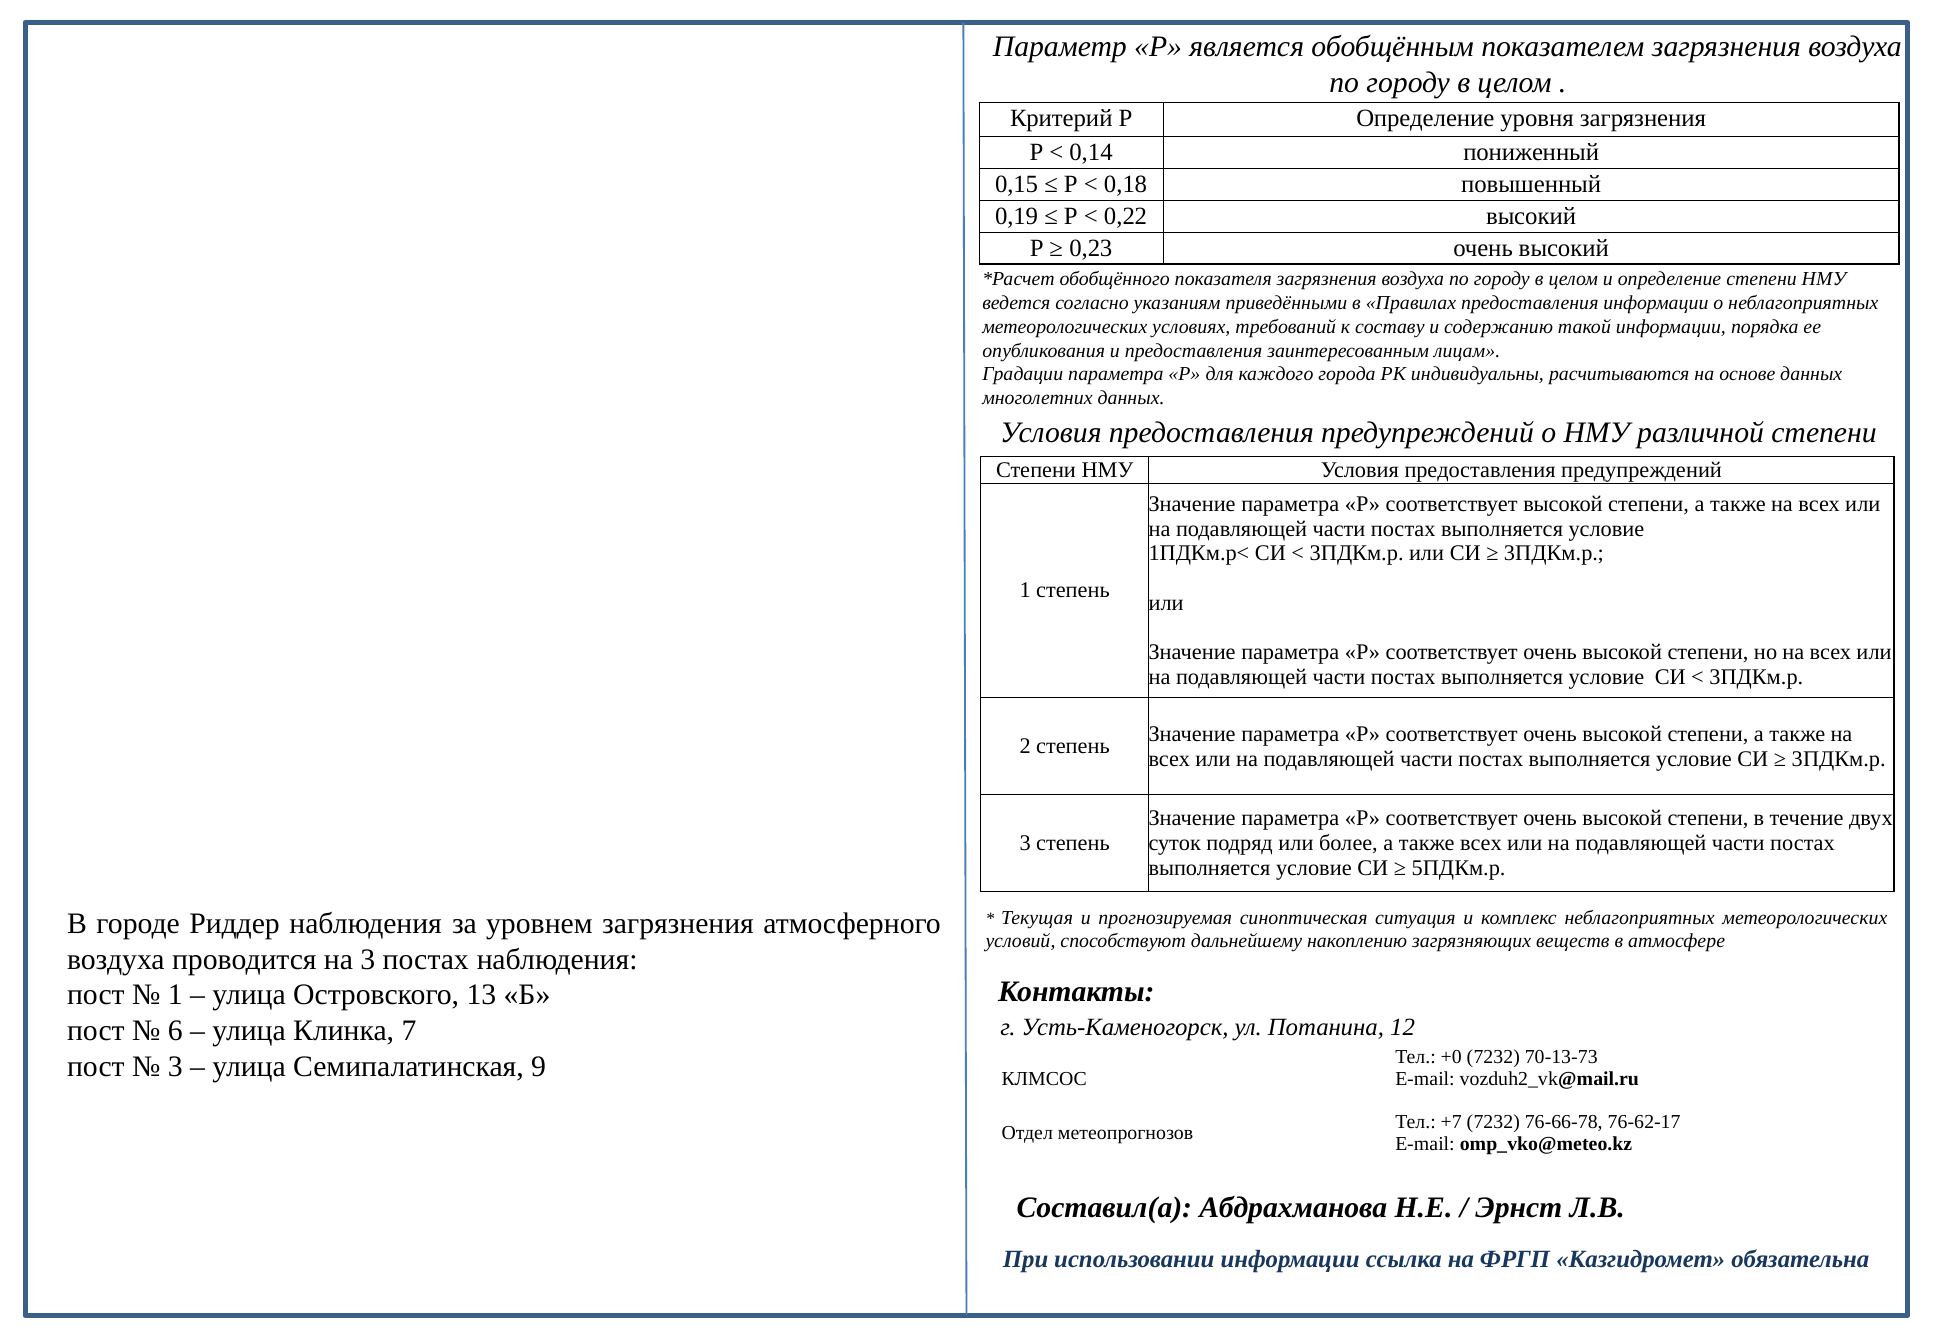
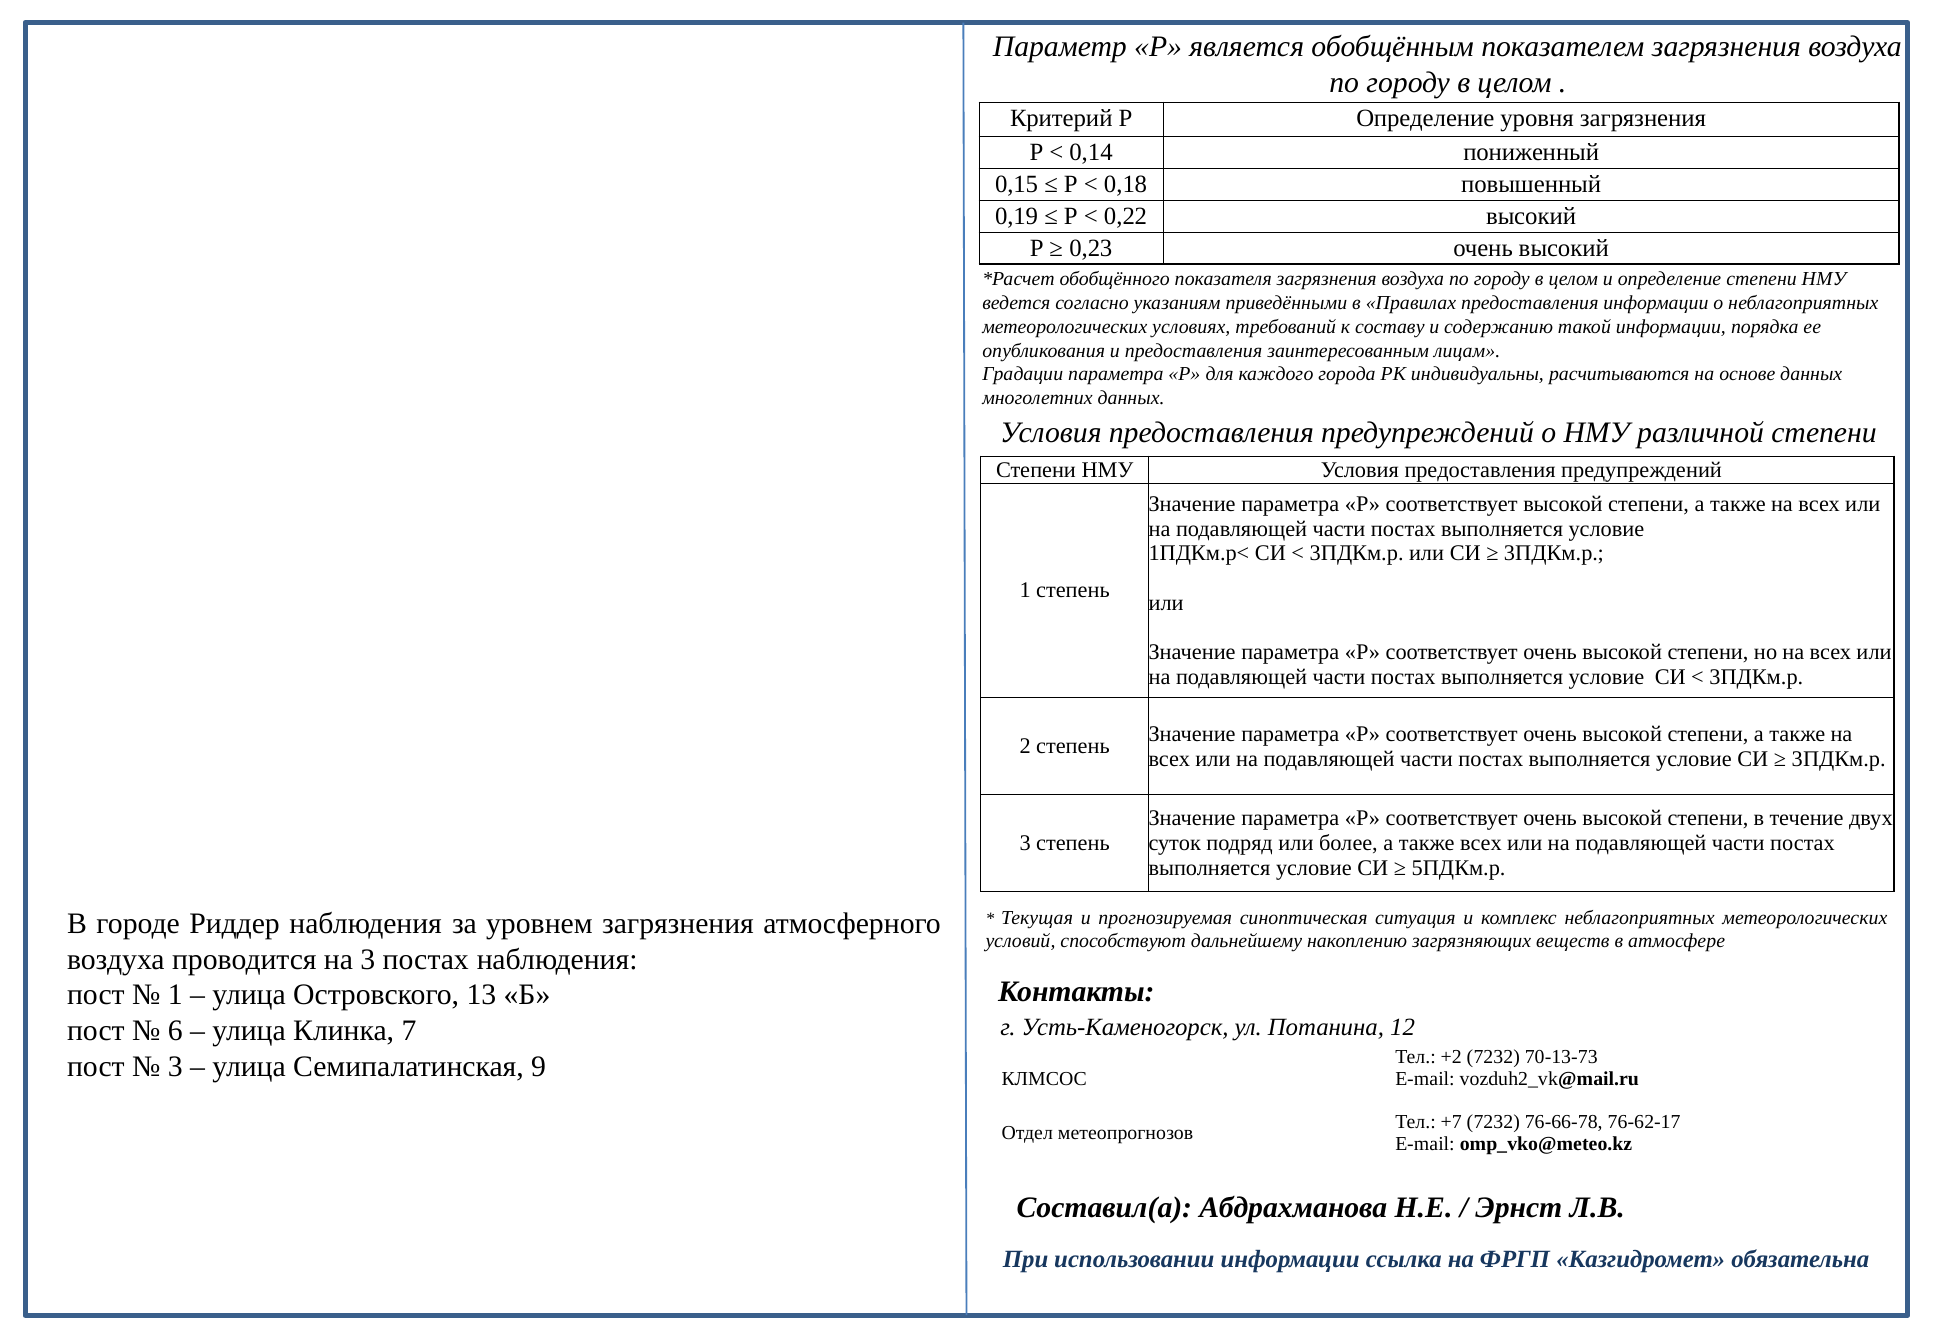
+0: +0 -> +2 (1451, 1057)
